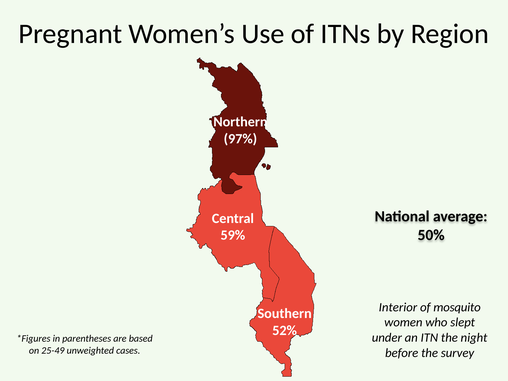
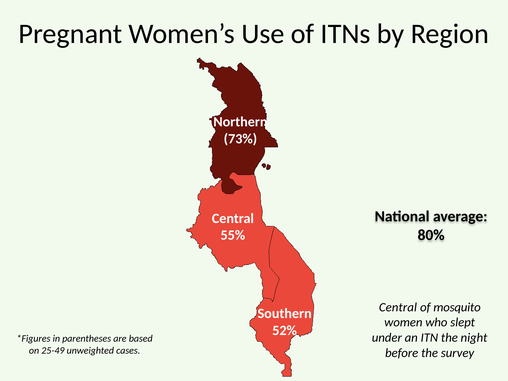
97%: 97% -> 73% (240, 139)
50%: 50% -> 80% (431, 235)
59%: 59% -> 55% (233, 235)
Interior: Interior -> Central (398, 307)
